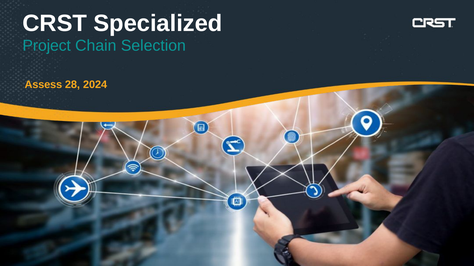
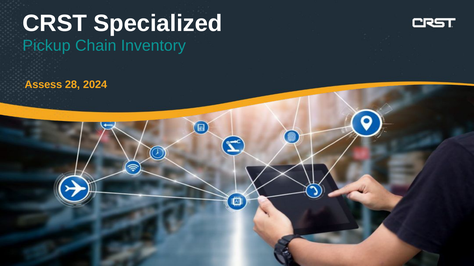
Project: Project -> Pickup (47, 46)
Selection: Selection -> Inventory (153, 46)
